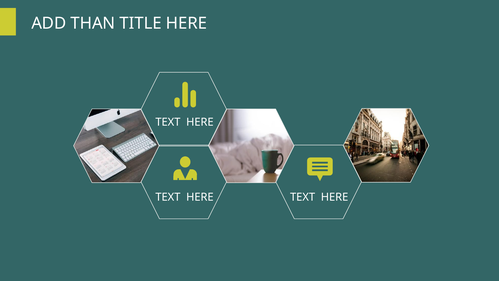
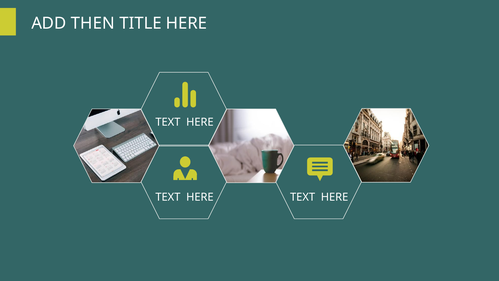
THAN: THAN -> THEN (93, 23)
